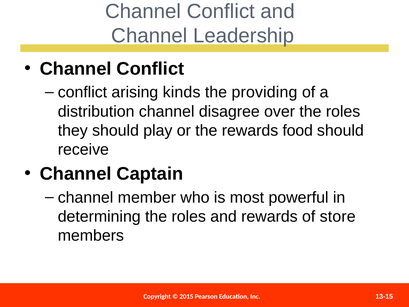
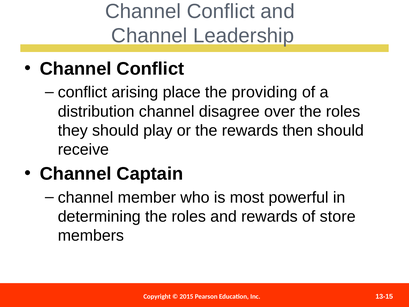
kinds: kinds -> place (182, 92)
food: food -> then (298, 130)
